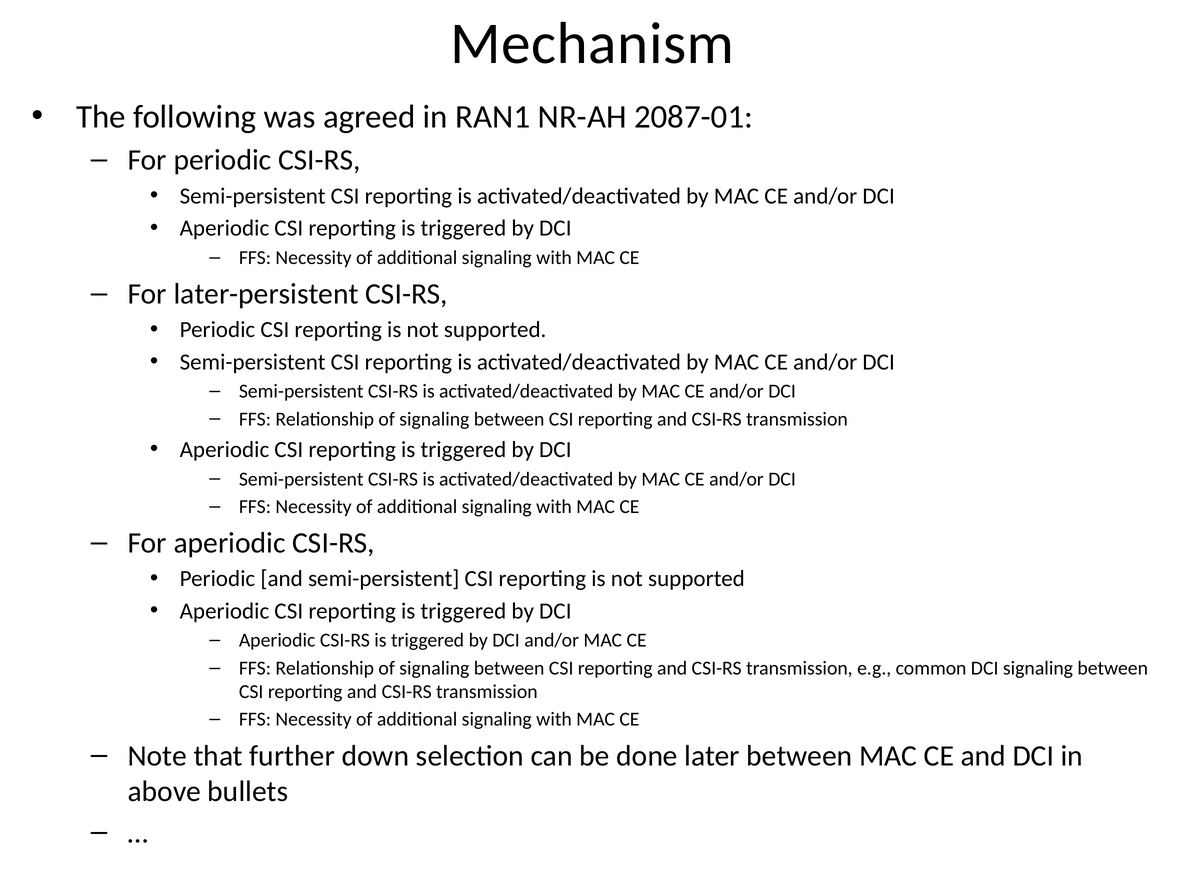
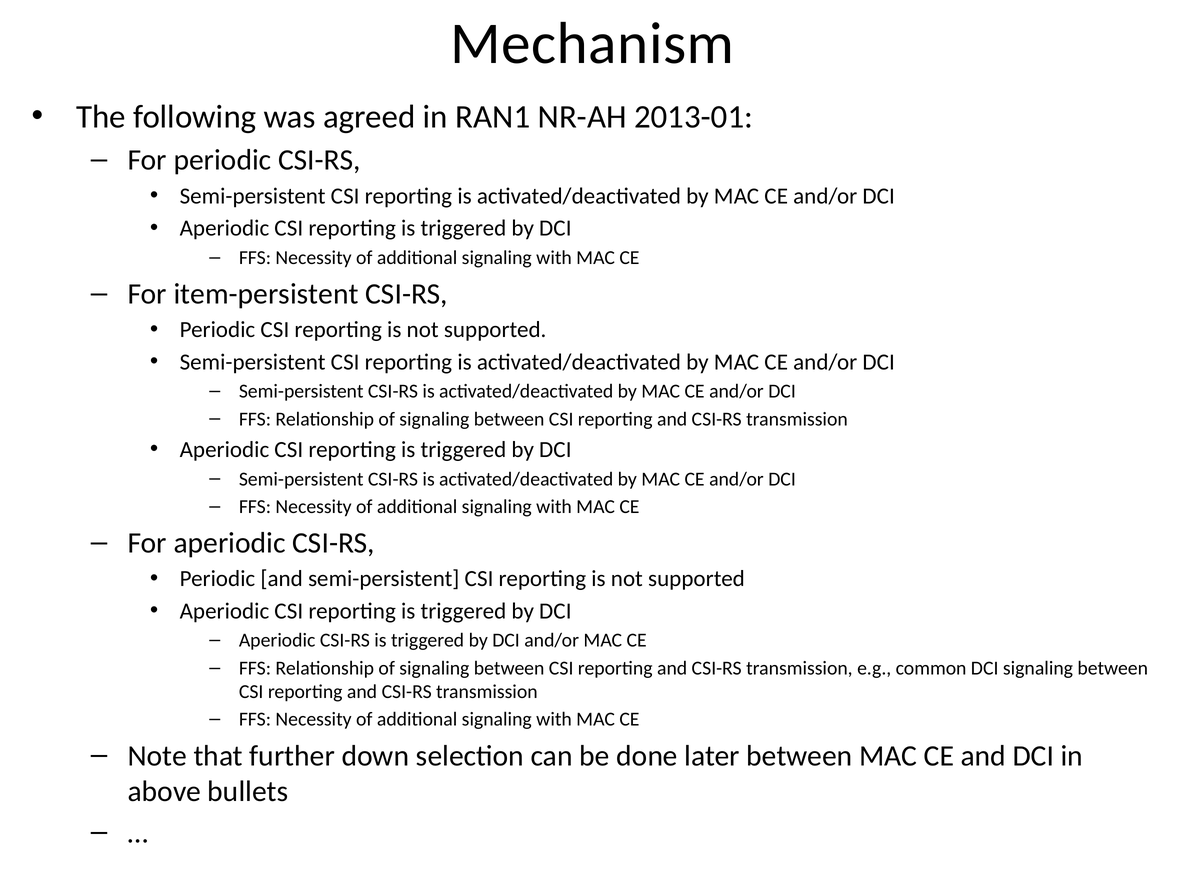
2087-01: 2087-01 -> 2013-01 (694, 117)
later-persistent: later-persistent -> item-persistent (266, 294)
